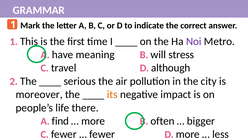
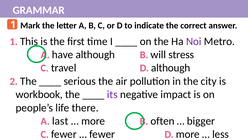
have meaning: meaning -> although (95, 54)
moreover: moreover -> workbook (39, 94)
its colour: orange -> purple (112, 94)
find: find -> last (60, 121)
